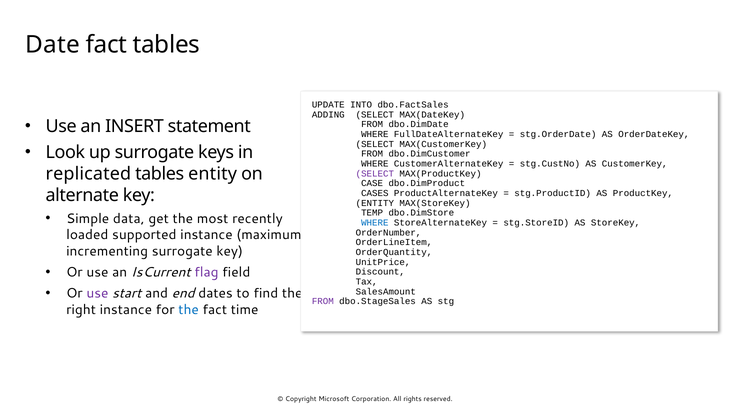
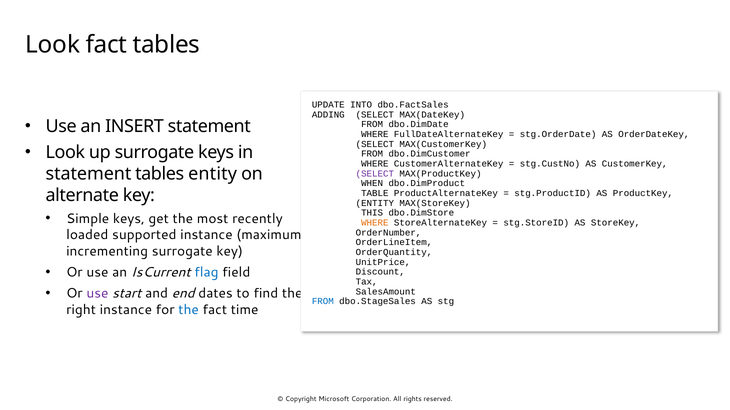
Date: Date -> Look (53, 45)
replicated: replicated -> statement (88, 174)
CASE: CASE -> WHEN (372, 184)
CASES: CASES -> TABLE (375, 194)
TEMP: TEMP -> THIS (372, 213)
Simple data: data -> keys (129, 219)
WHERE colour: blue -> orange (375, 223)
flag colour: purple -> blue (206, 273)
FROM colour: purple -> blue (323, 302)
